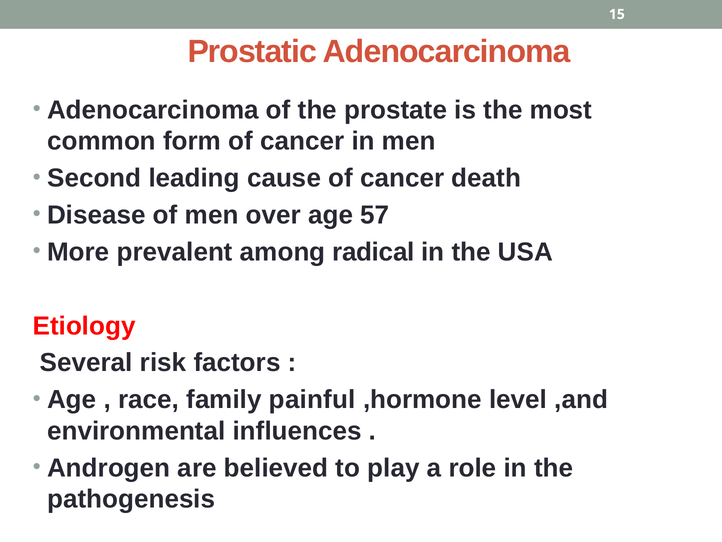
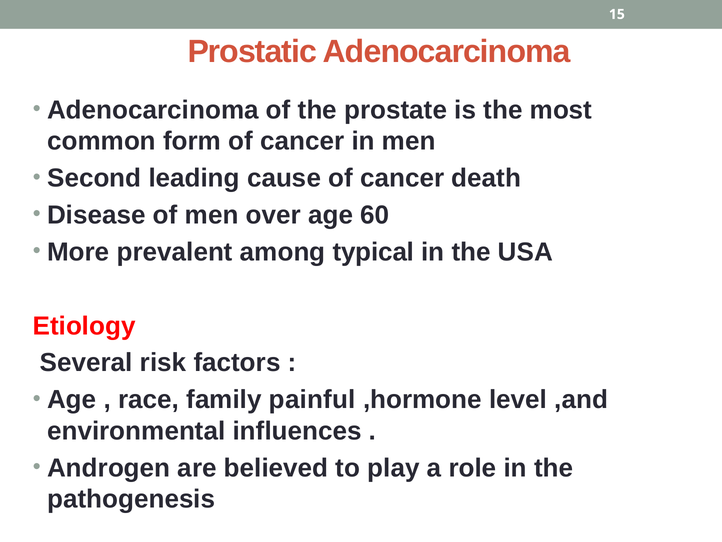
57: 57 -> 60 (375, 215)
radical: radical -> typical (373, 252)
